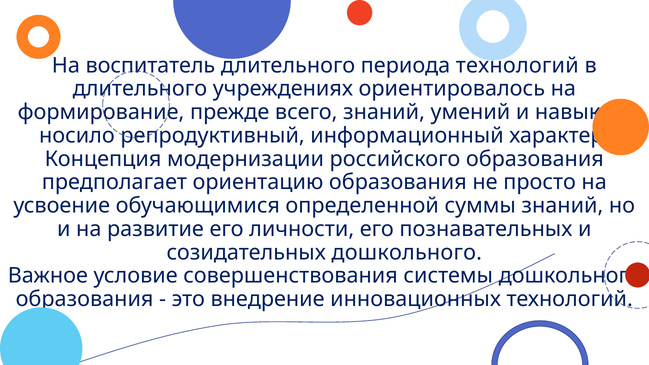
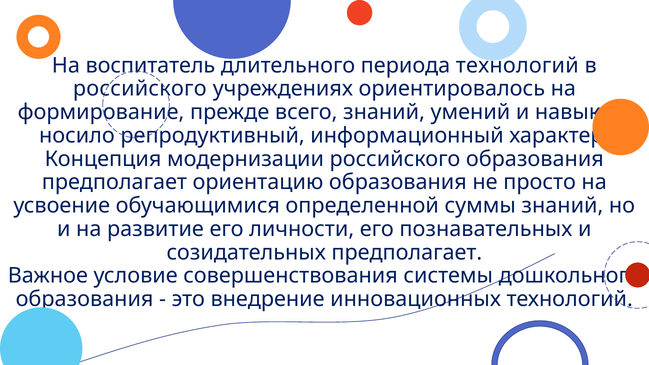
длительного: длительного -> российского (140, 89)
созидательных дошкольного: дошкольного -> предполагает (407, 253)
